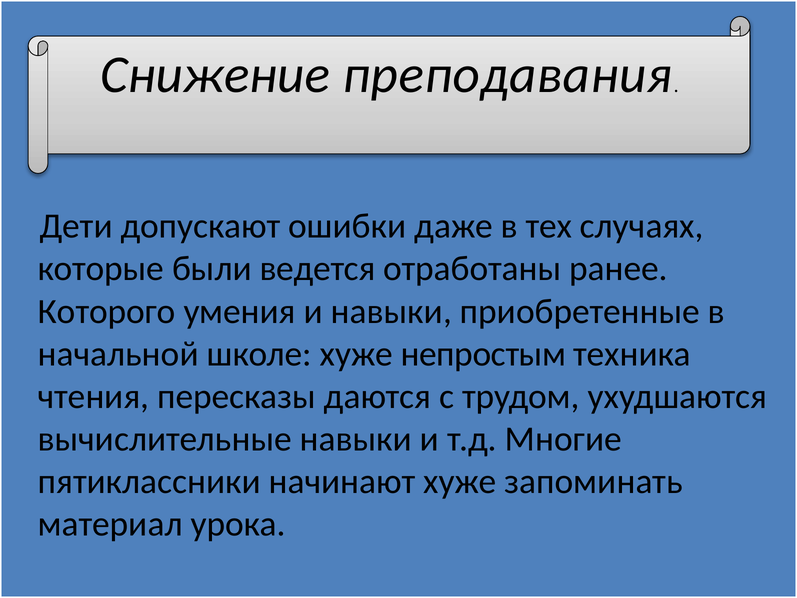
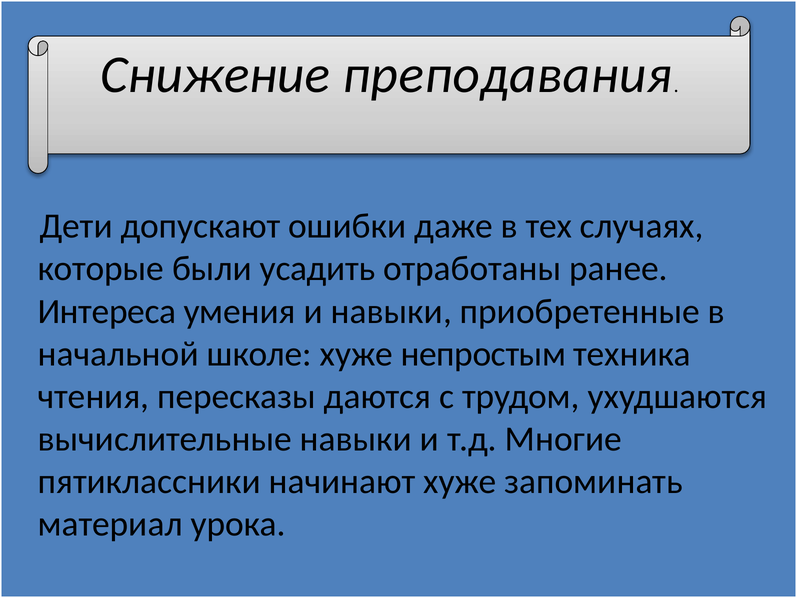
ведется: ведется -> усадить (318, 269)
Которого: Которого -> Интереса (107, 311)
